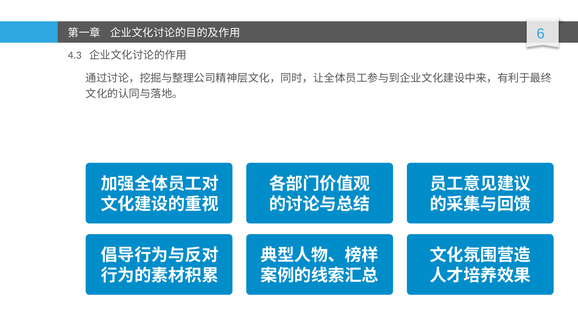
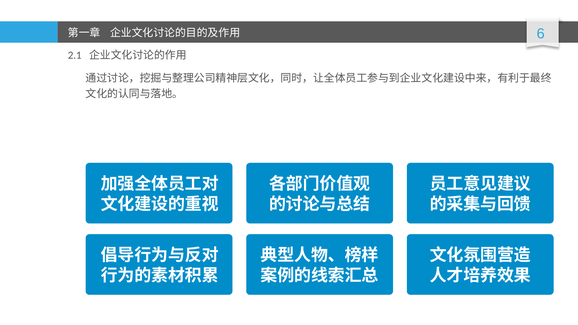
4.3: 4.3 -> 2.1 (75, 55)
